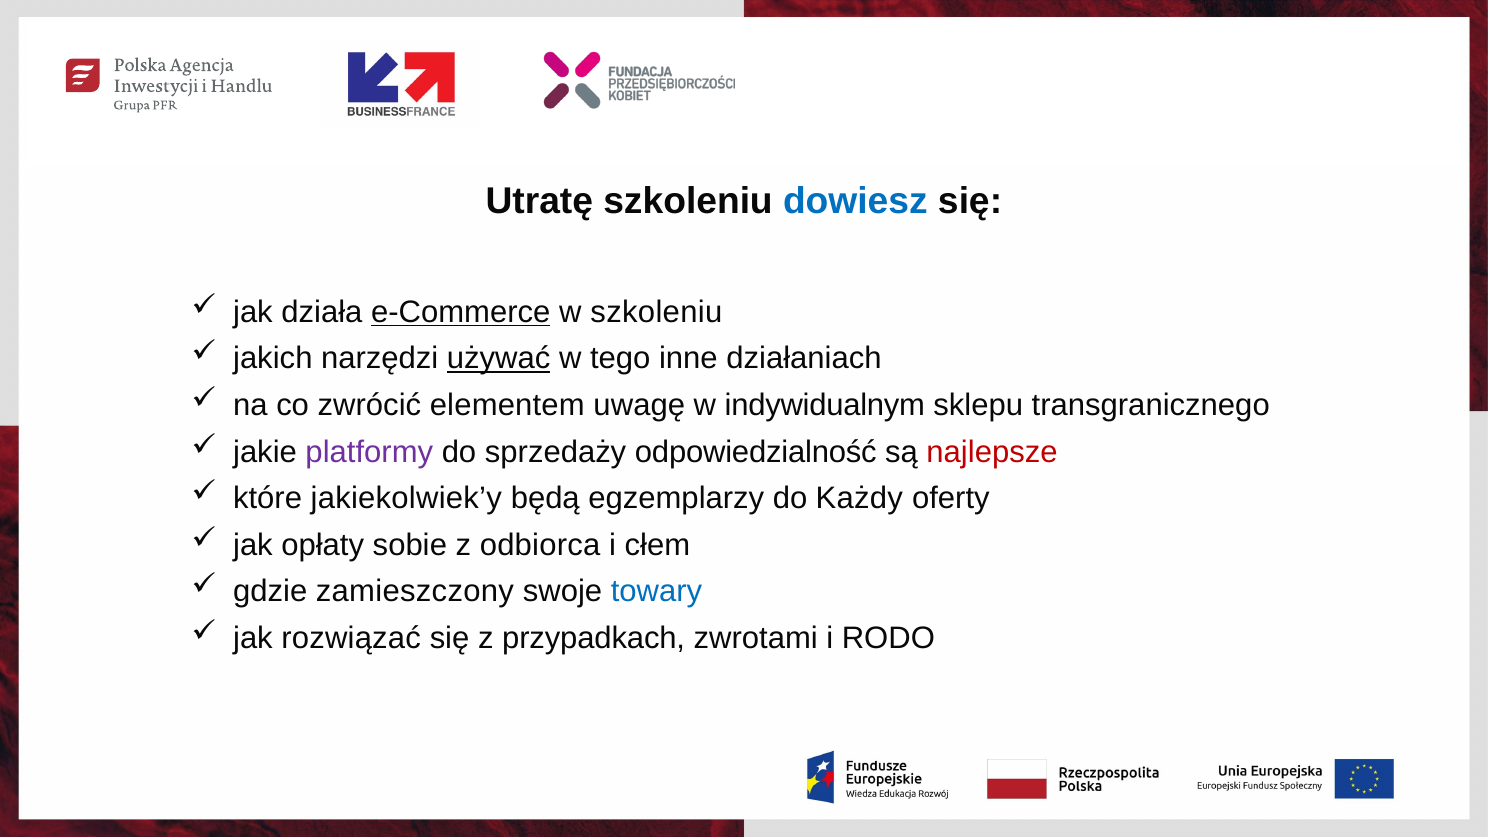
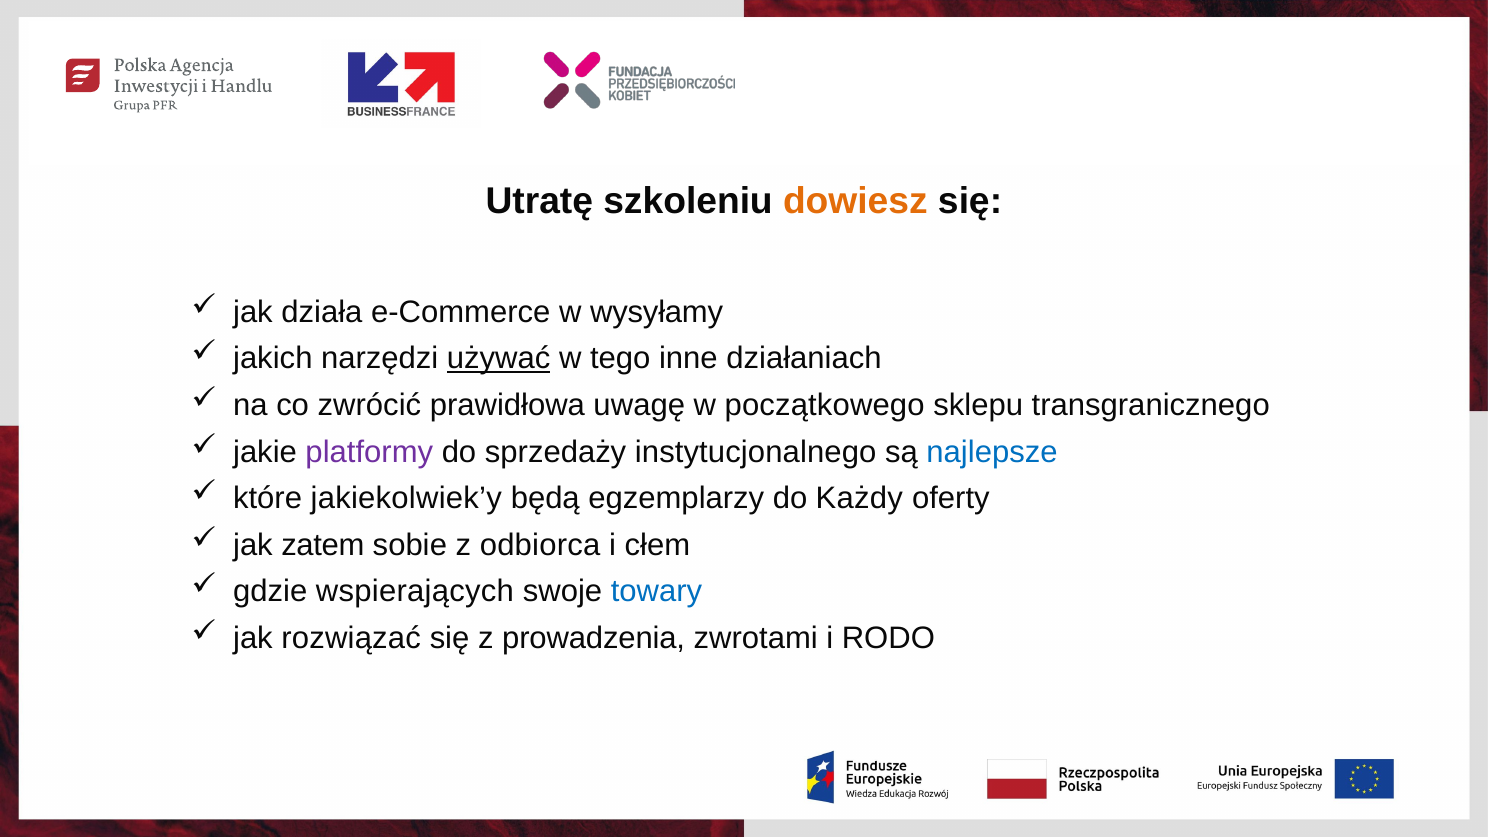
dowiesz colour: blue -> orange (855, 201)
e-Commerce underline: present -> none (461, 312)
w szkoleniu: szkoleniu -> wysyłamy (657, 312)
elementem: elementem -> prawidłowa (507, 405)
indywidualnym: indywidualnym -> początkowego (825, 405)
odpowiedzialność: odpowiedzialność -> instytucjonalnego (756, 452)
najlepsze colour: red -> blue (992, 452)
opłaty: opłaty -> zatem (323, 545)
zamieszczony: zamieszczony -> wspierających (415, 591)
przypadkach: przypadkach -> prowadzenia (594, 638)
